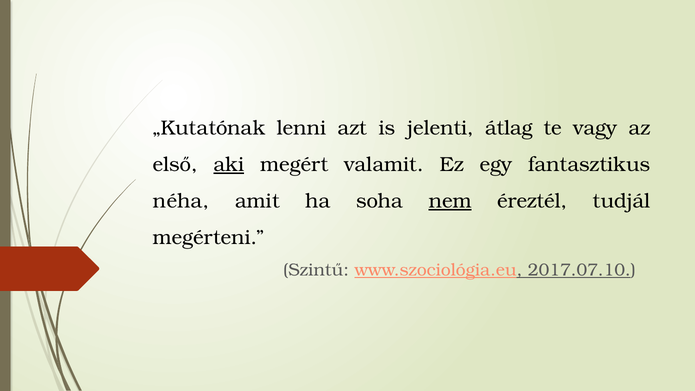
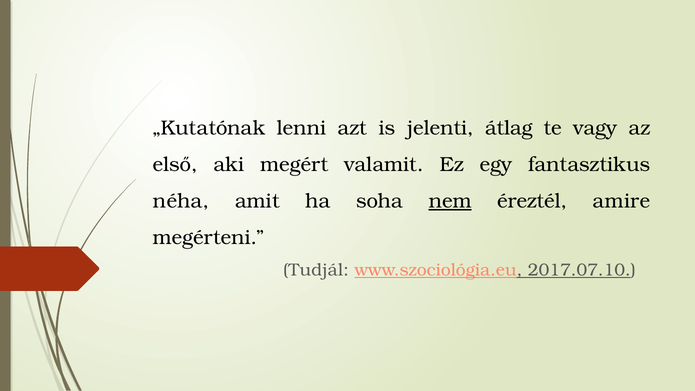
aki underline: present -> none (229, 164)
tudjál: tudjál -> amire (622, 201)
Szintű: Szintű -> Tudjál (316, 270)
